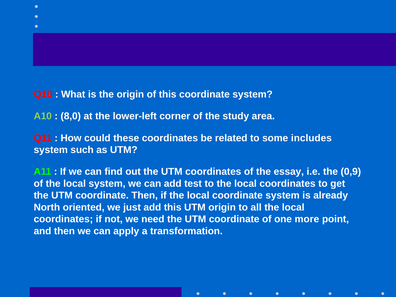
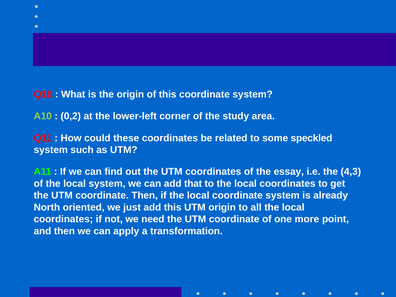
8,0: 8,0 -> 0,2 (71, 116)
includes: includes -> speckled (311, 138)
0,9: 0,9 -> 4,3 (351, 172)
test: test -> that (193, 184)
